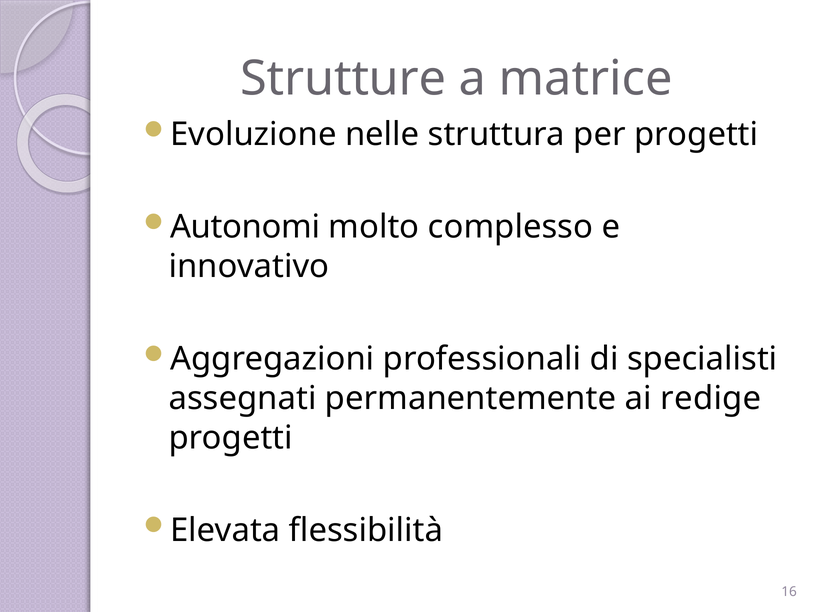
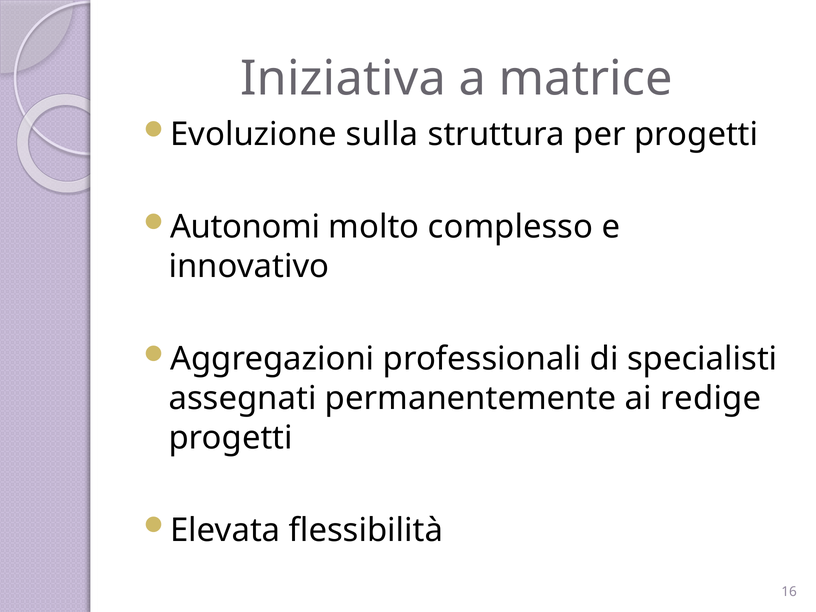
Strutture: Strutture -> Iniziativa (343, 79)
nelle: nelle -> sulla (382, 134)
